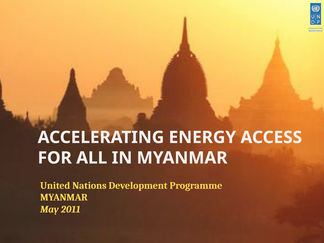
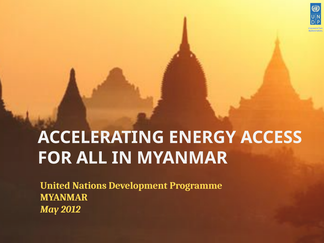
2011: 2011 -> 2012 (71, 209)
